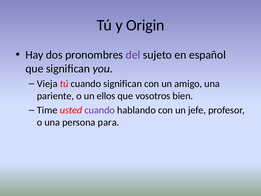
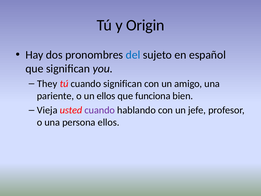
del colour: purple -> blue (133, 55)
Vieja: Vieja -> They (47, 84)
vosotros: vosotros -> funciona (153, 96)
Time: Time -> Vieja (47, 110)
persona para: para -> ellos (109, 122)
